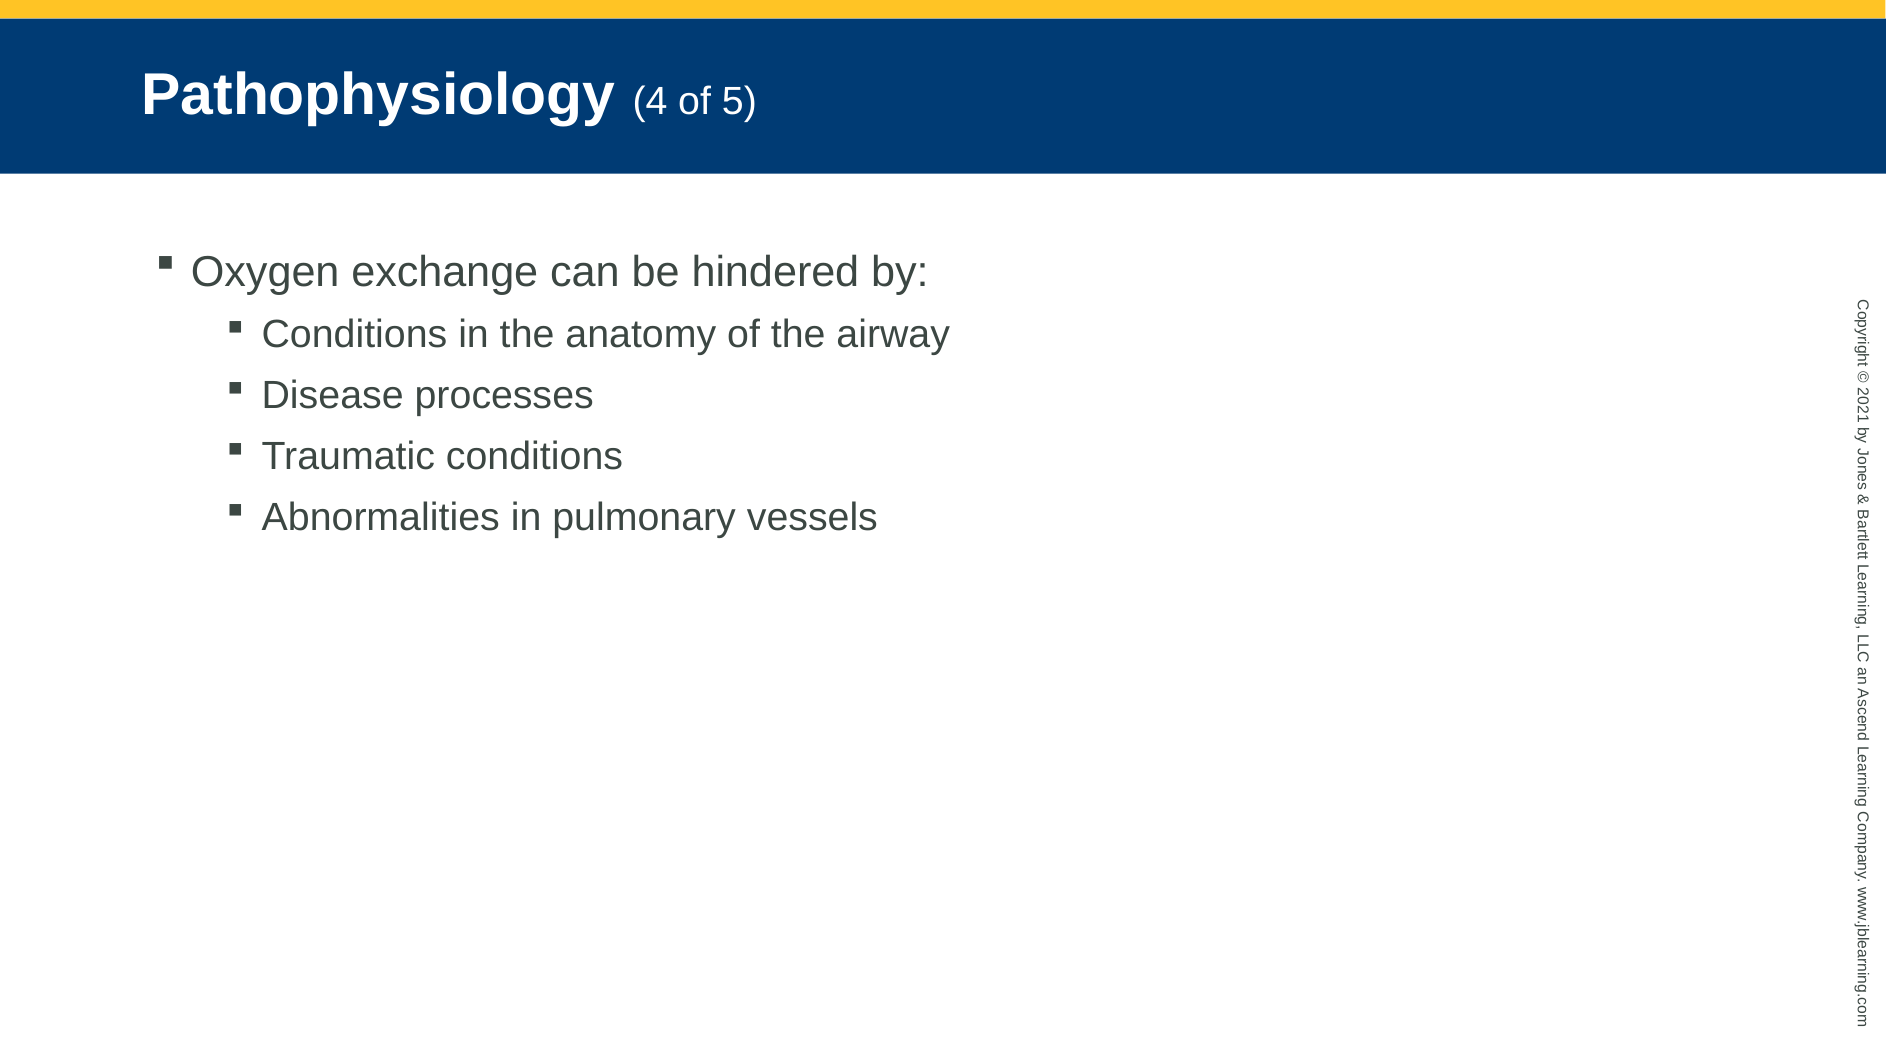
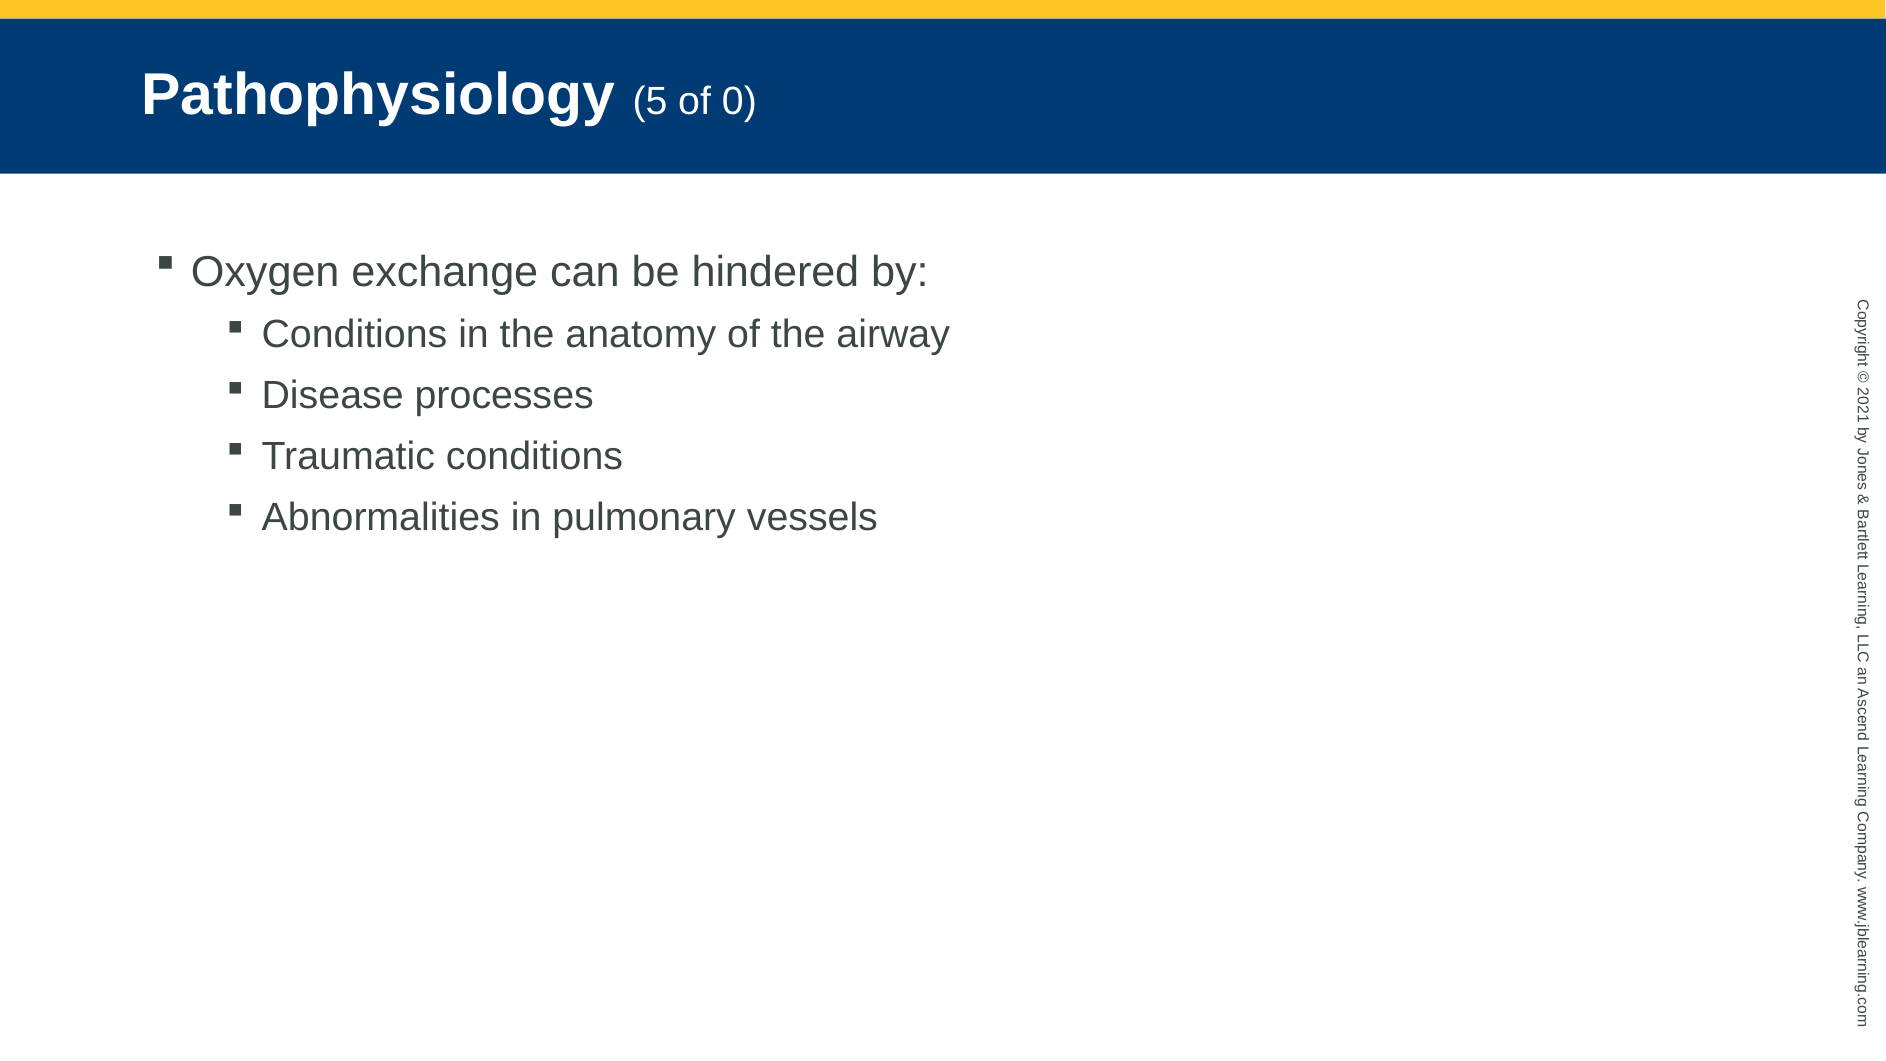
4: 4 -> 5 (650, 101)
of 5: 5 -> 0 (739, 101)
